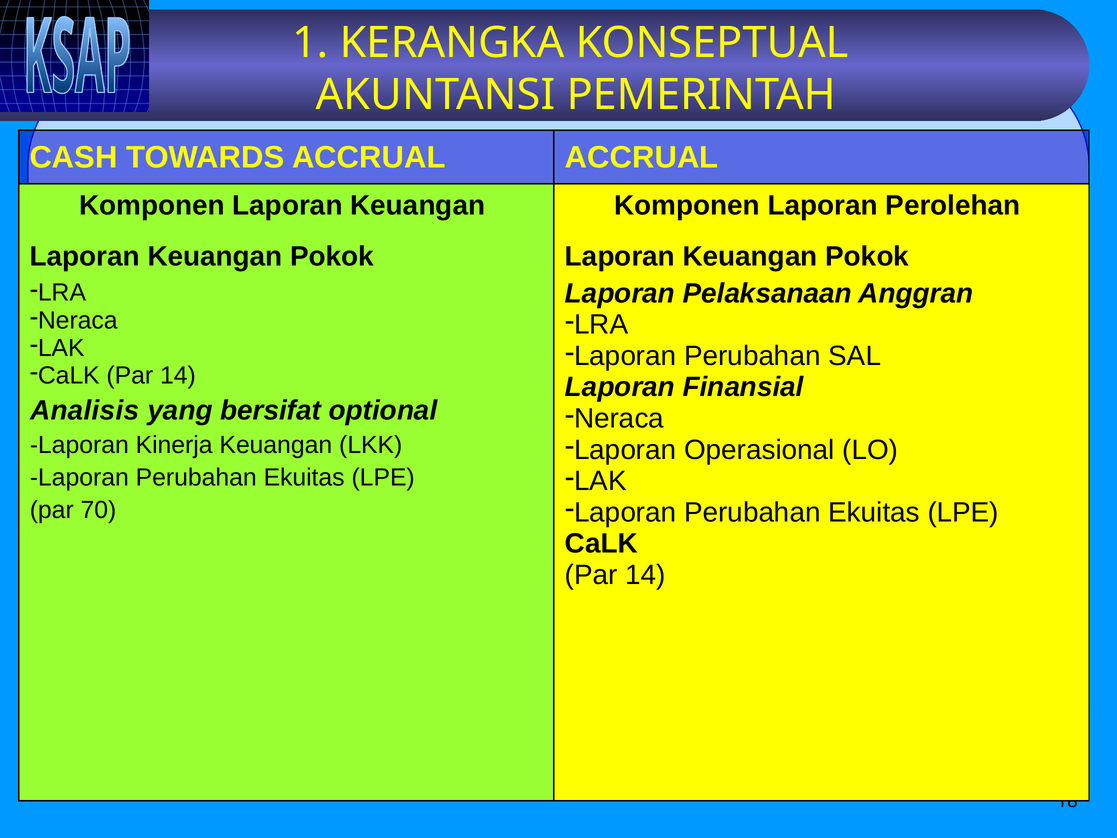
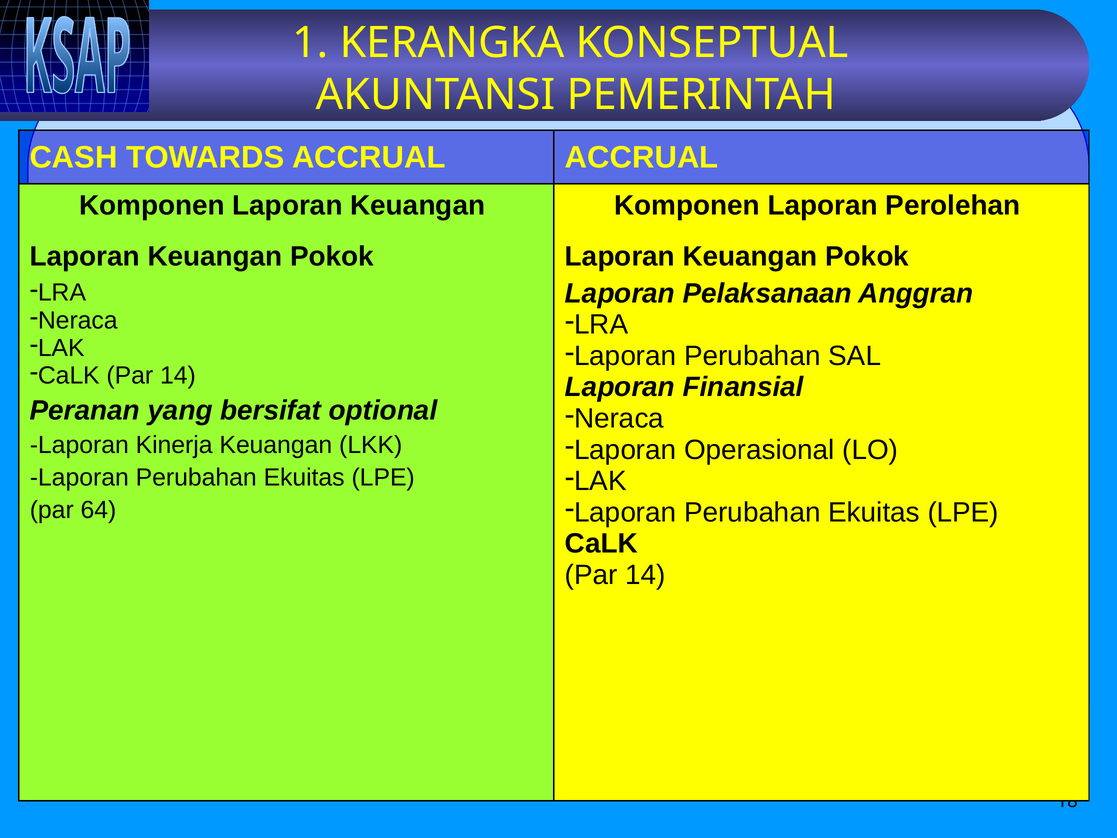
Analisis: Analisis -> Peranan (85, 411)
70: 70 -> 64 (98, 510)
